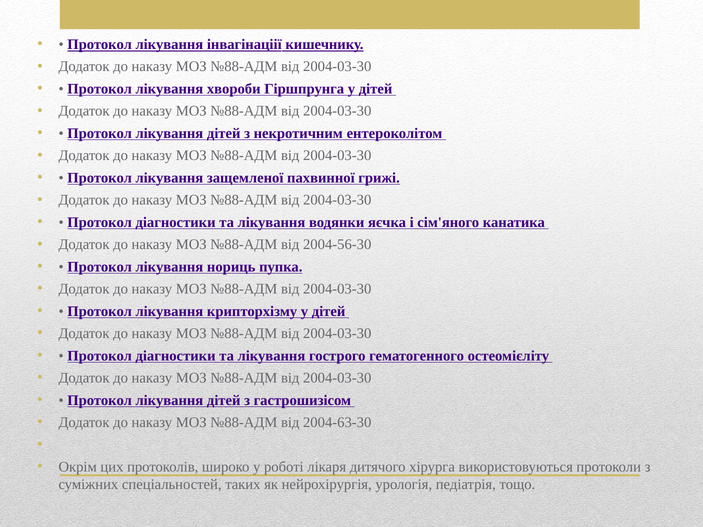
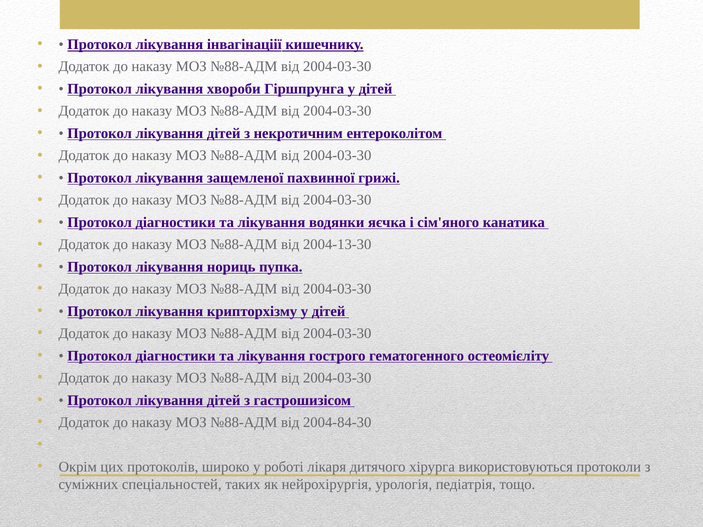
2004-56-30: 2004-56-30 -> 2004-13-30 (337, 245)
2004-63-30: 2004-63-30 -> 2004-84-30 (337, 423)
